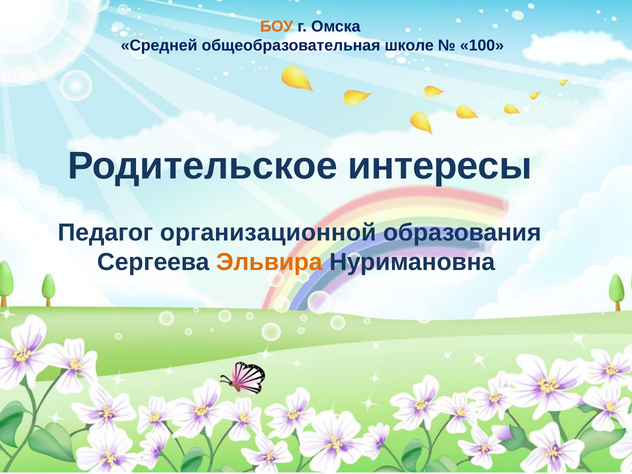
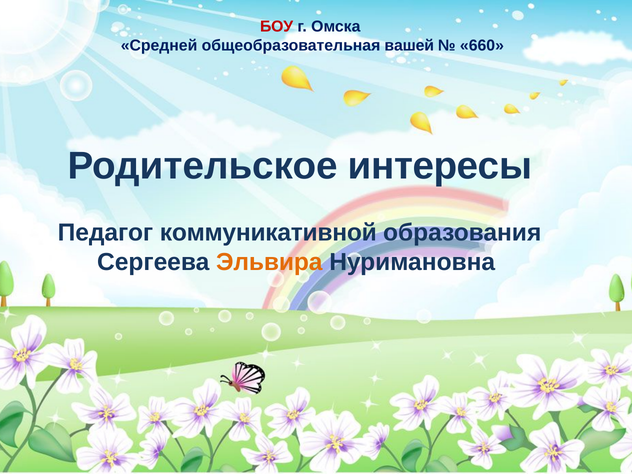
БОУ colour: orange -> red (277, 27)
школе: школе -> вашей (409, 46)
100: 100 -> 660 (482, 46)
организационной: организационной -> коммуникативной (268, 233)
